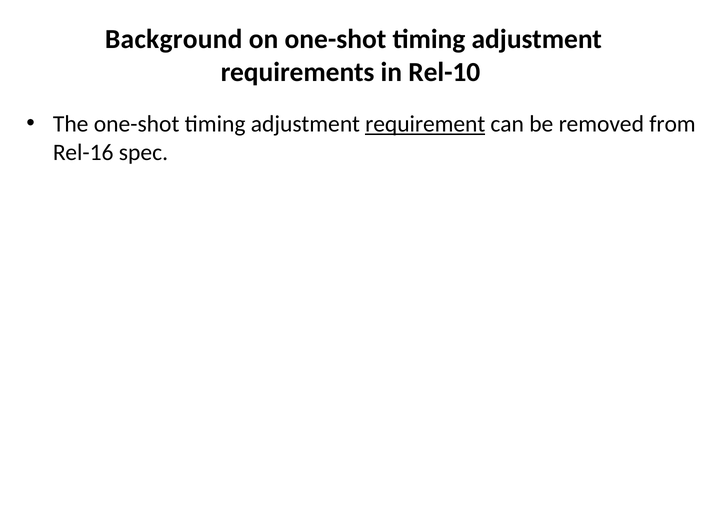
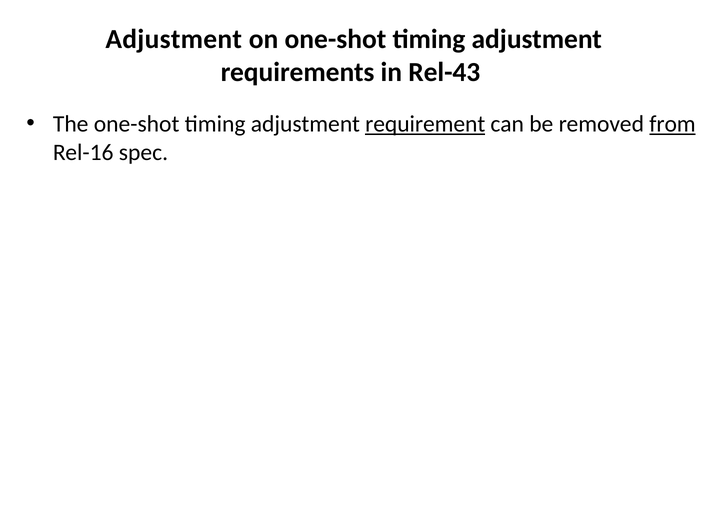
Background: Background -> Adjustment (174, 39)
Rel-10: Rel-10 -> Rel-43 (444, 72)
from underline: none -> present (672, 124)
